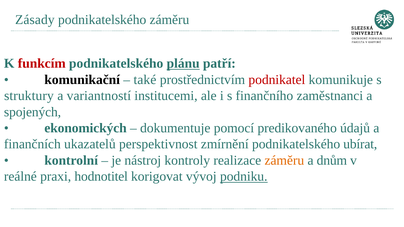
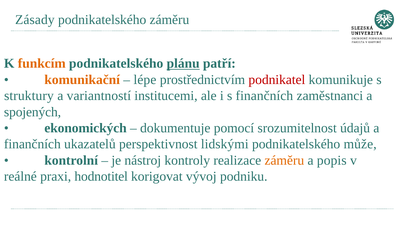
funkcím colour: red -> orange (42, 64)
komunikační colour: black -> orange (82, 80)
také: také -> lépe (145, 80)
s finančního: finančního -> finančních (264, 96)
predikovaného: predikovaného -> srozumitelnost (297, 128)
zmírnění: zmírnění -> lidskými (225, 144)
ubírat: ubírat -> může (360, 144)
dnům: dnům -> popis (332, 161)
podniku underline: present -> none (244, 177)
